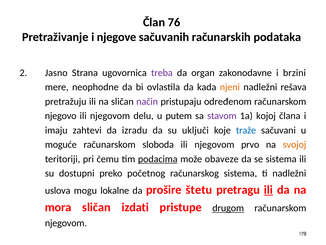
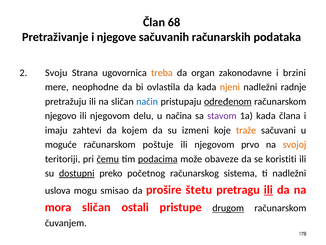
76: 76 -> 68 (174, 22)
Jasno: Jasno -> Svoju (56, 73)
treba colour: purple -> orange (162, 73)
rešava: rešava -> radnje (294, 87)
način colour: purple -> blue (147, 101)
određenom underline: none -> present (228, 101)
putem: putem -> načina (179, 116)
1a kojoj: kojoj -> kada (266, 116)
izradu: izradu -> kojem (135, 130)
uključi: uključi -> izmeni (195, 130)
traže colour: blue -> orange (246, 130)
sloboda: sloboda -> poštuje (158, 144)
čemu underline: none -> present (108, 159)
se sistema: sistema -> koristiti (281, 159)
dostupni underline: none -> present (77, 173)
lokalne: lokalne -> smisao (115, 190)
izdati: izdati -> ostali (135, 207)
njegovom: njegovom -> čuvanjem (66, 223)
